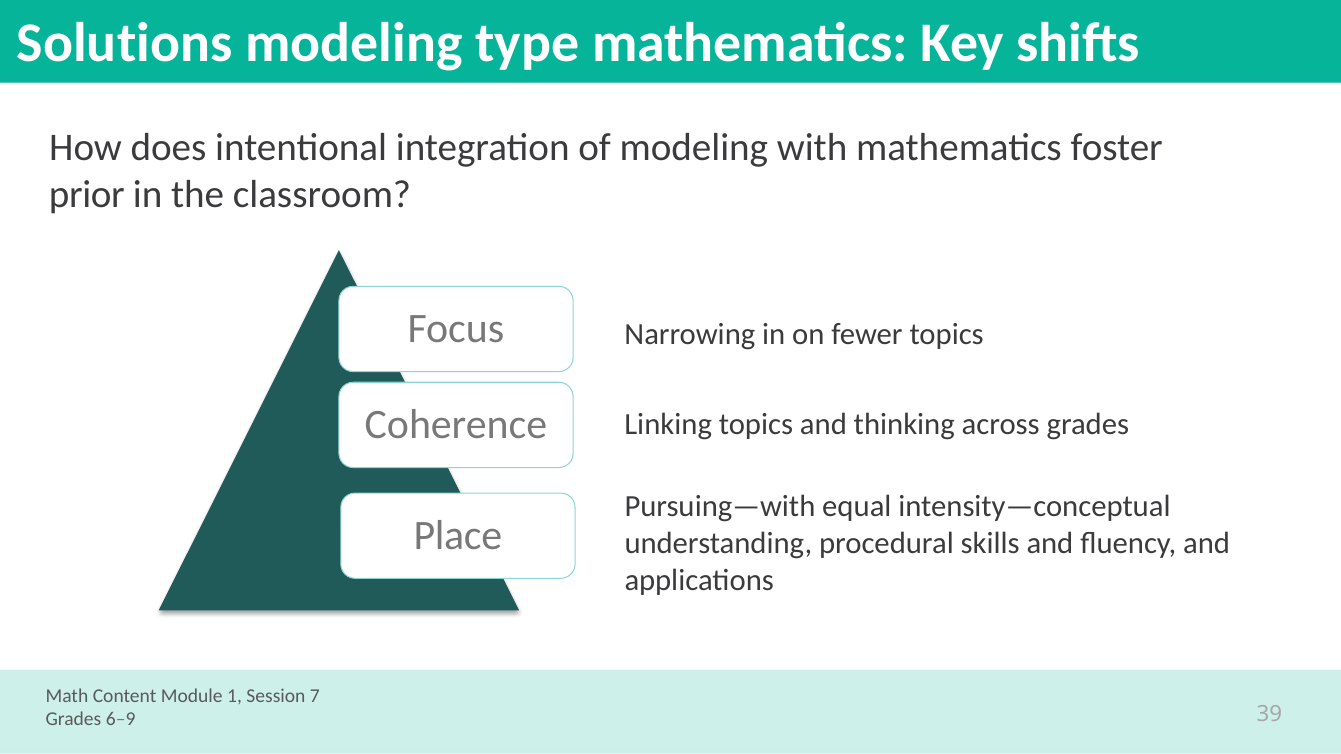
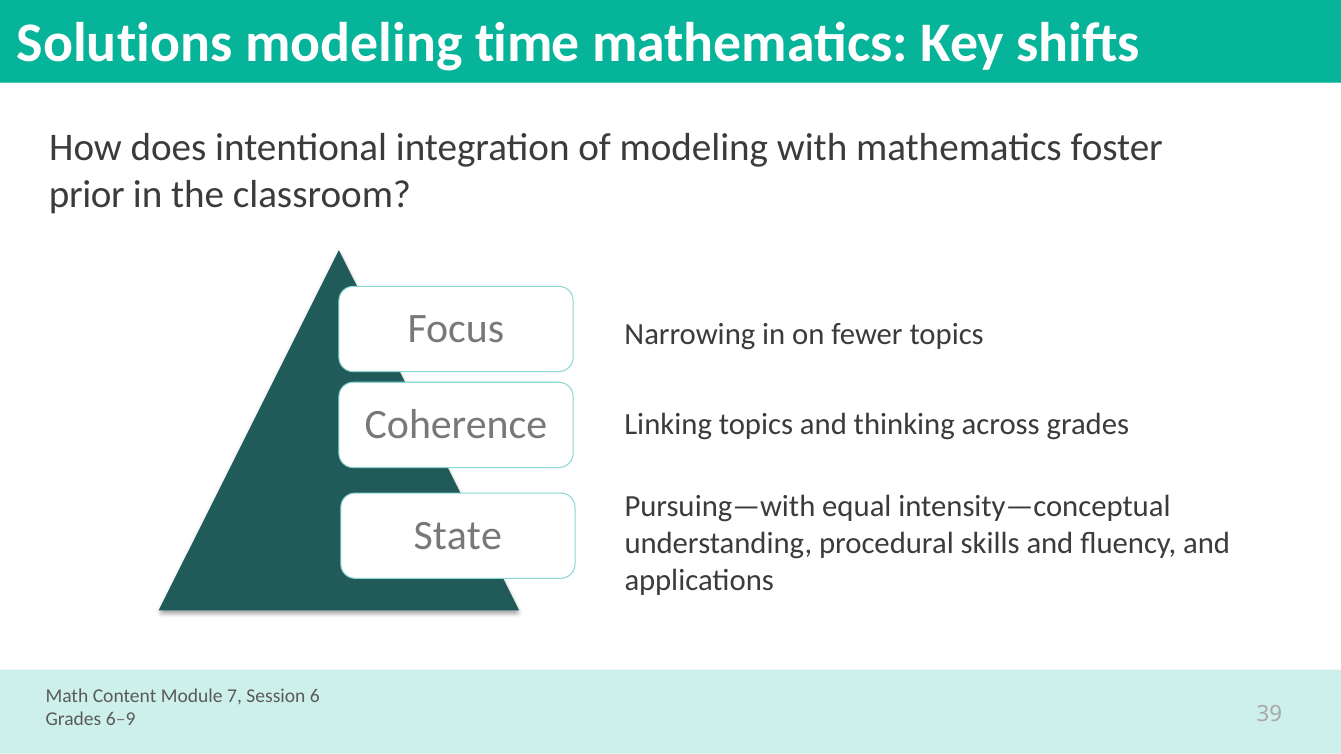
type: type -> time (528, 43)
Place: Place -> State (458, 536)
1: 1 -> 7 (234, 696)
7: 7 -> 6 (315, 696)
